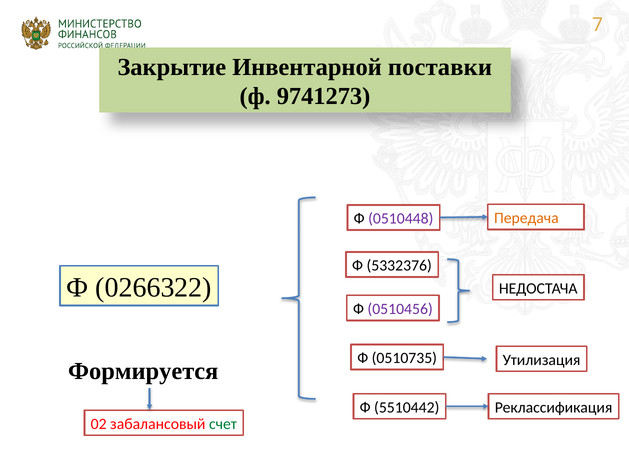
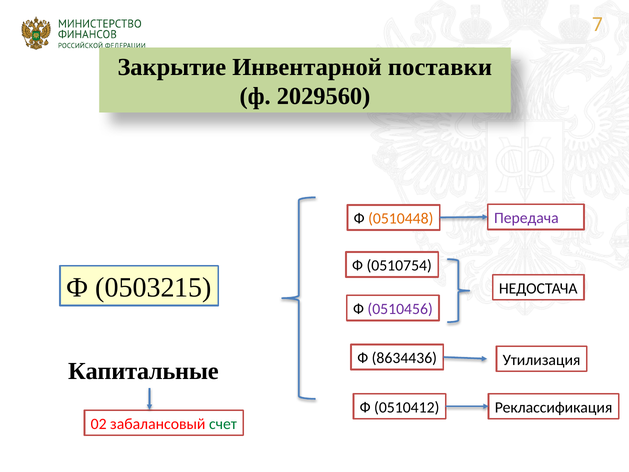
9741273: 9741273 -> 2029560 (324, 96)
Передача colour: orange -> purple (526, 218)
0510448 colour: purple -> orange (401, 218)
5332376: 5332376 -> 0510754 (399, 265)
0266322: 0266322 -> 0503215 (154, 287)
0510735: 0510735 -> 8634436 (404, 358)
Формируется: Формируется -> Капитальные (143, 371)
5510442: 5510442 -> 0510412 (407, 407)
